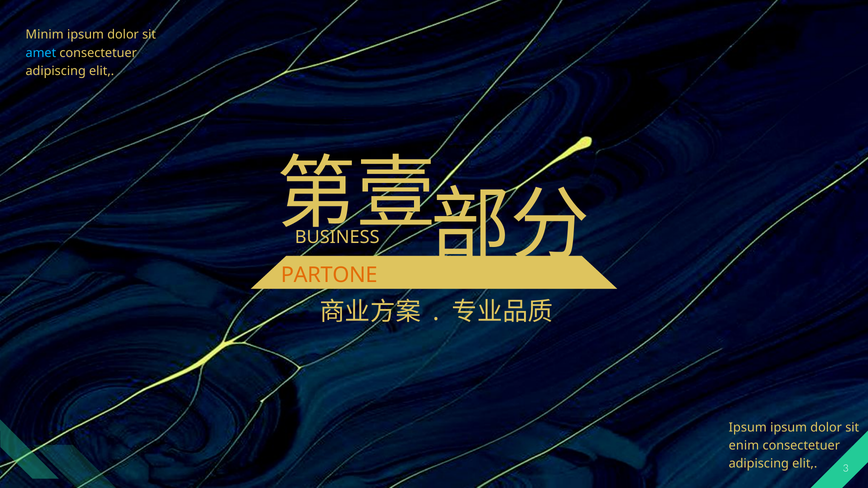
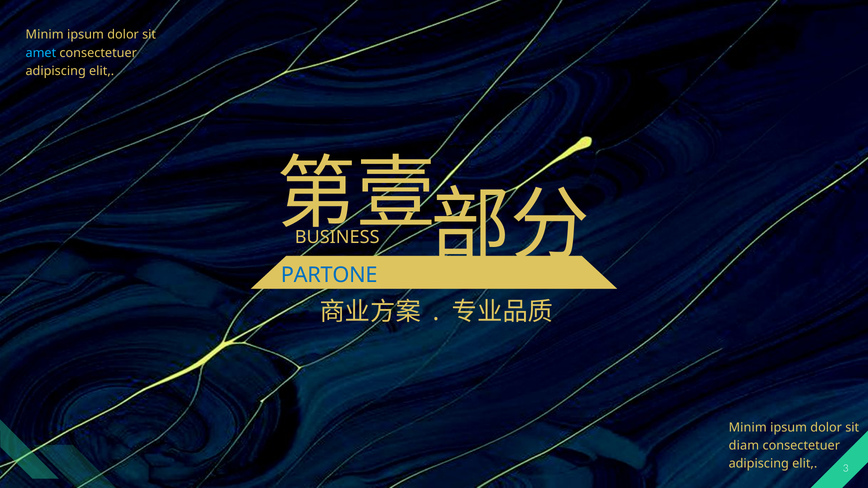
PARTONE colour: orange -> blue (329, 275)
Ipsum: Ipsum -> Minim (748, 428)
enim: enim -> diam (744, 446)
